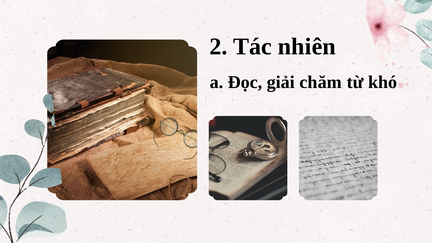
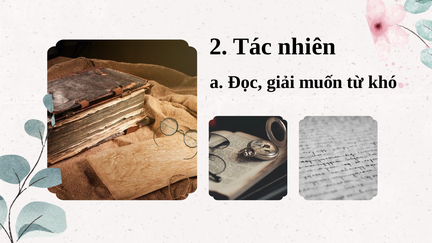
chăm: chăm -> muốn (321, 82)
